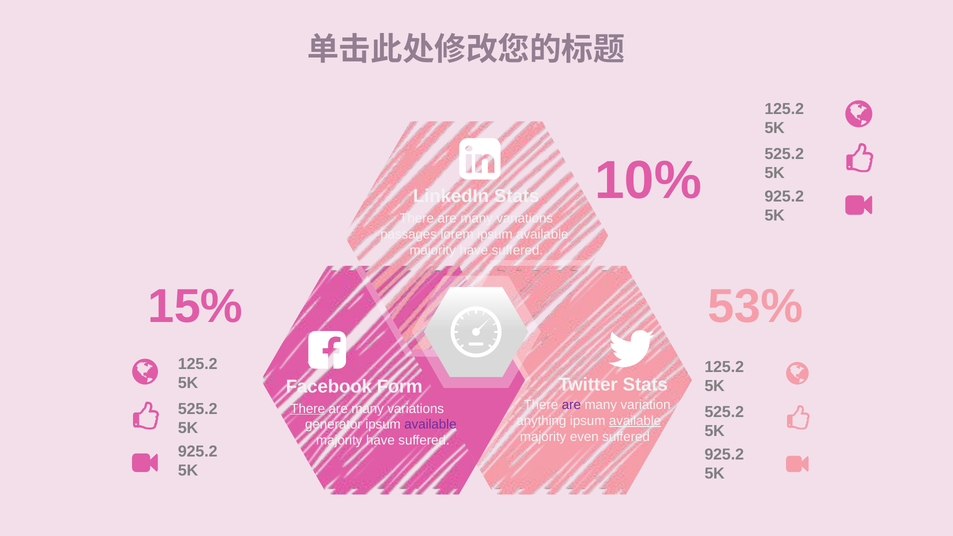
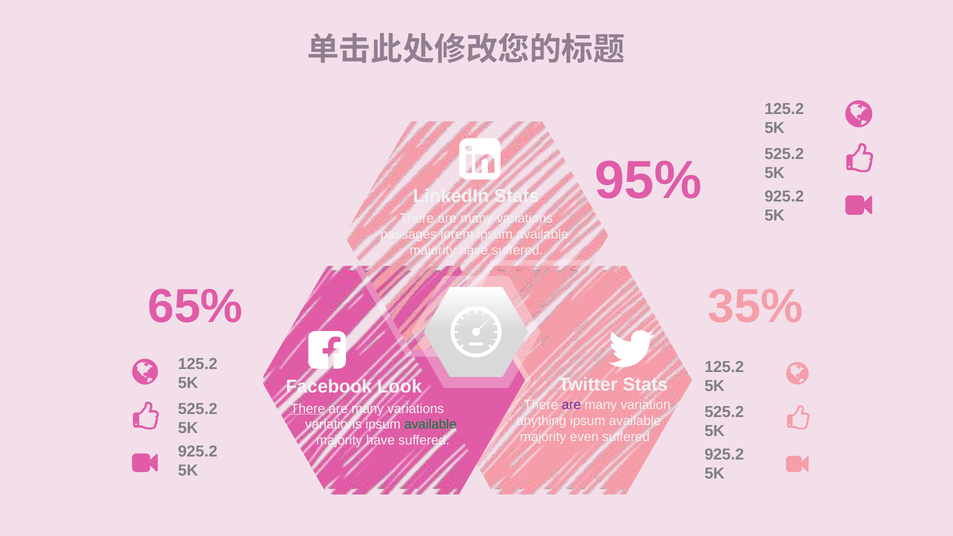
10%: 10% -> 95% (648, 180)
15%: 15% -> 65% (195, 306)
53%: 53% -> 35% (755, 306)
Form: Form -> Look (400, 386)
available underline: present -> none (635, 421)
generator: generator -> variations (333, 424)
available colour: purple -> green (430, 424)
